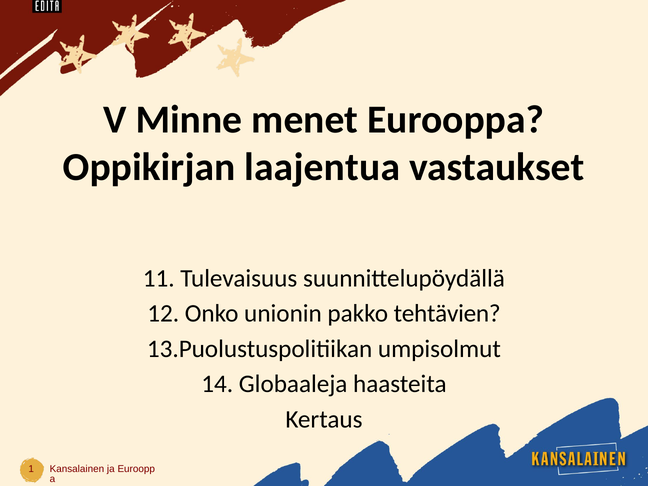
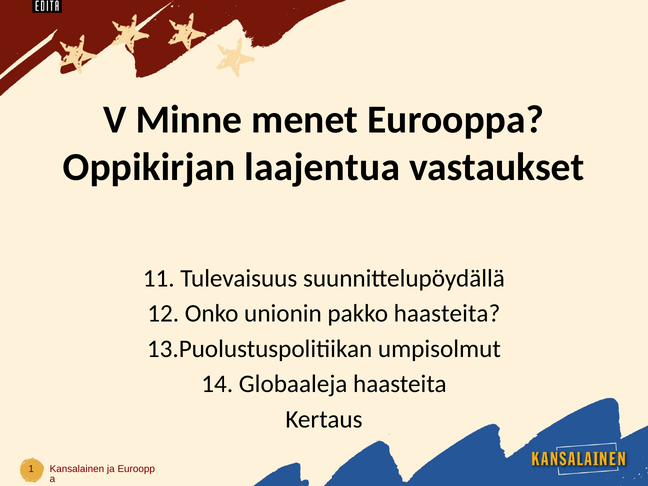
pakko tehtävien: tehtävien -> haasteita (447, 314)
